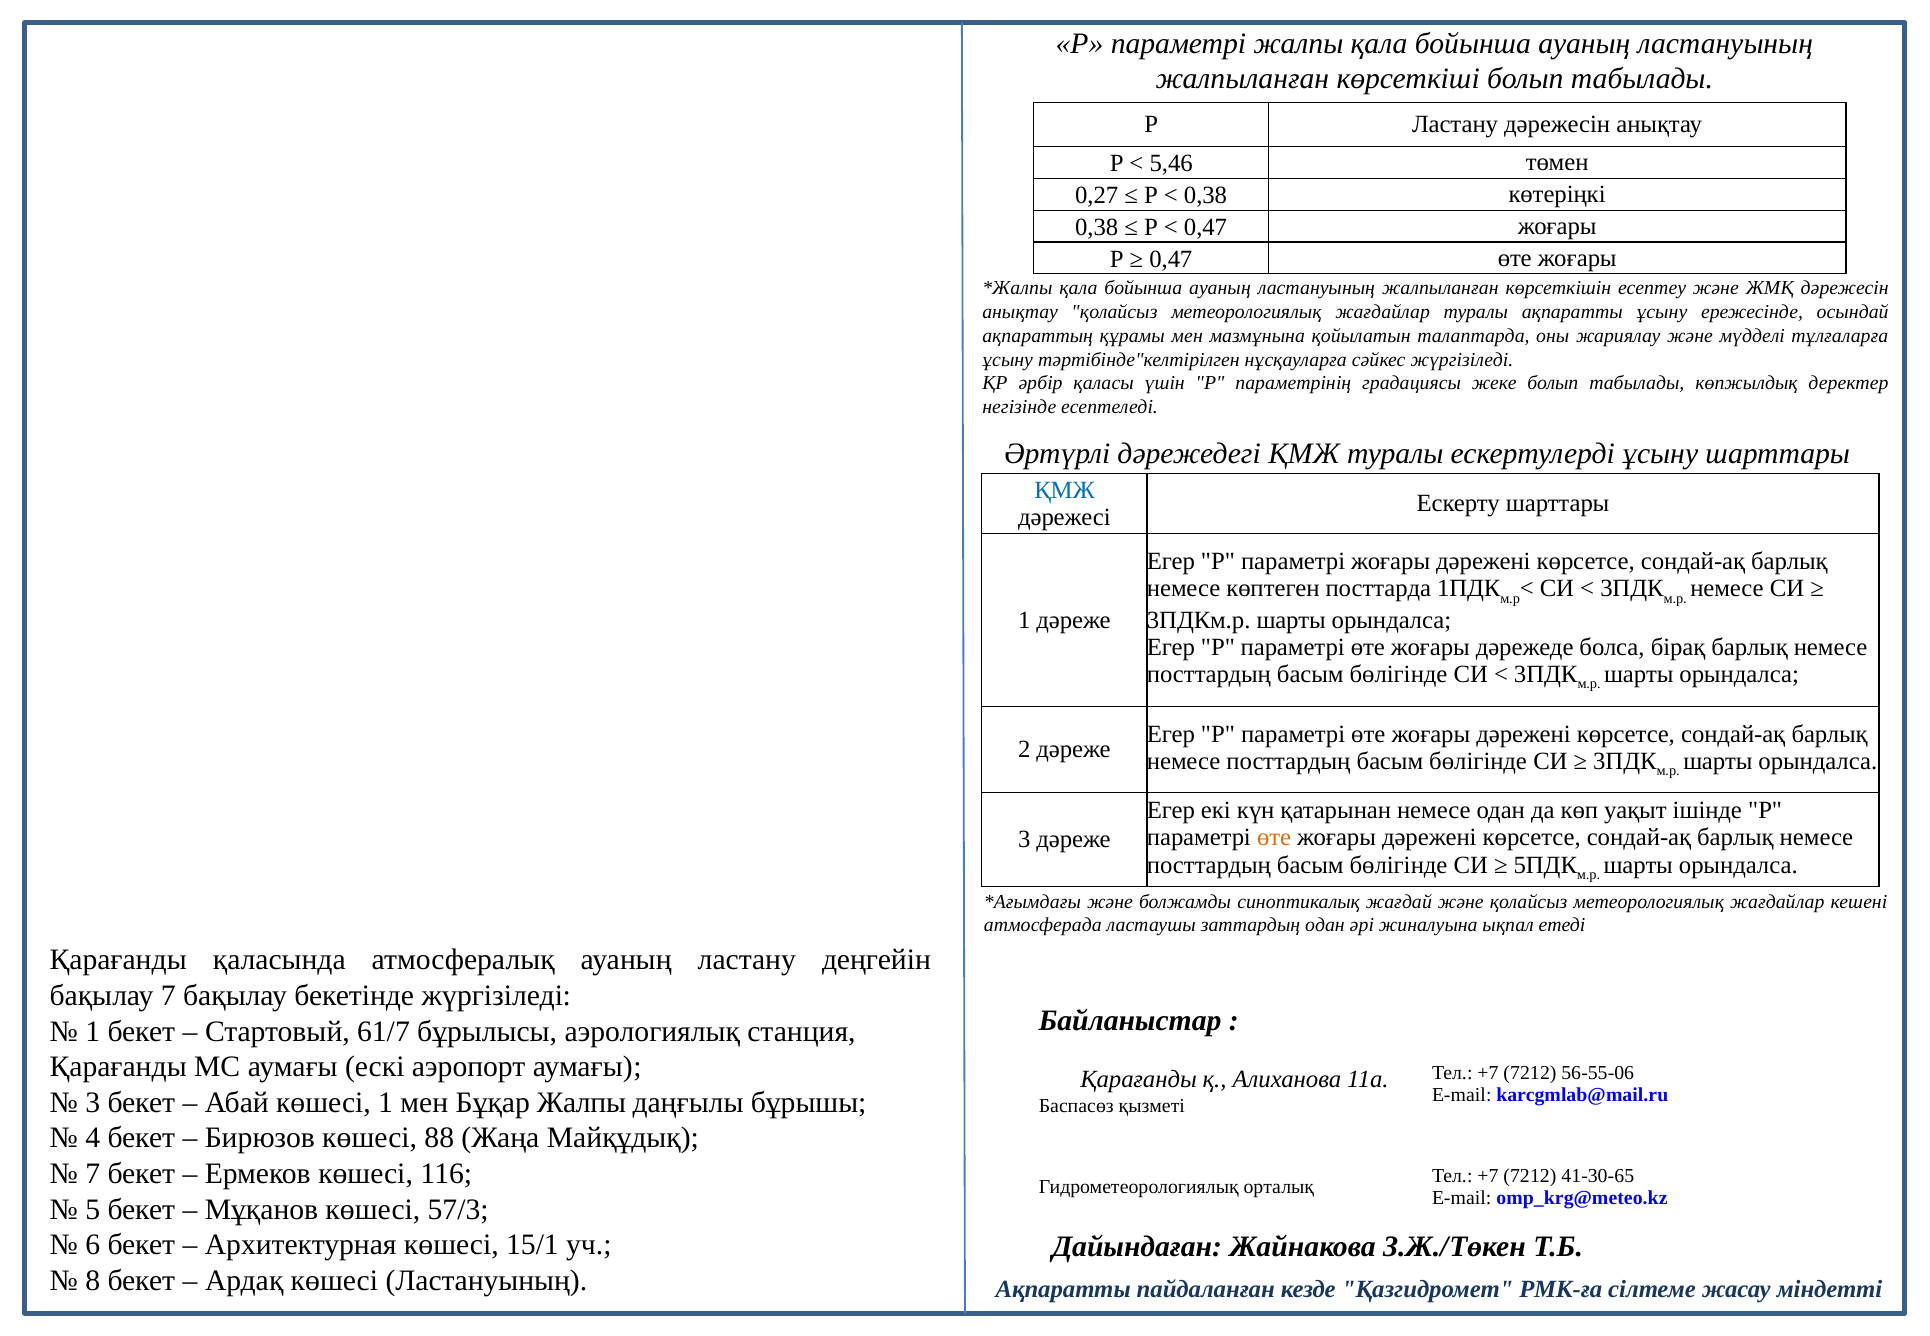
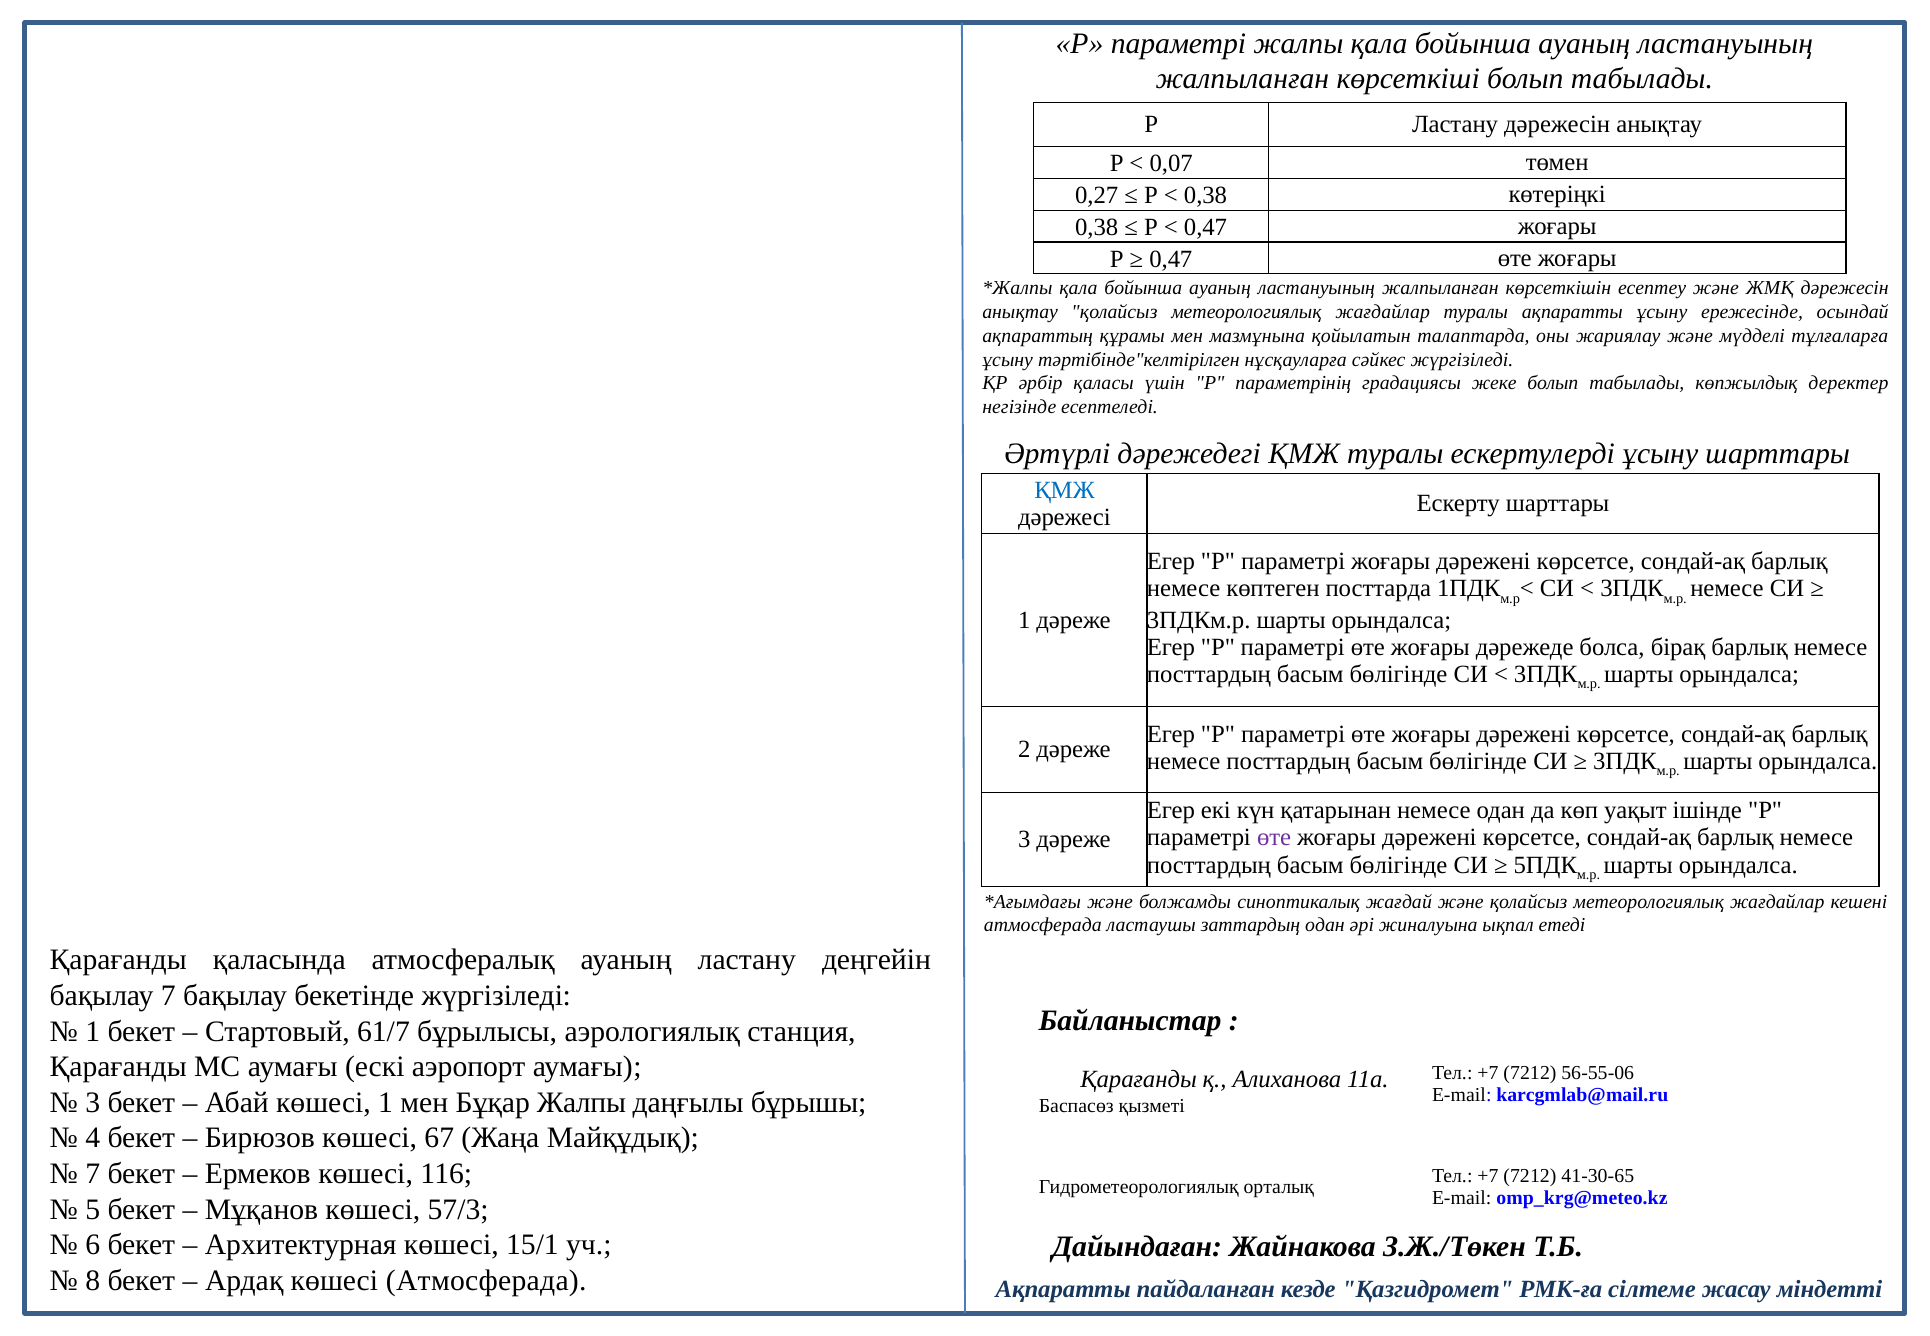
5,46: 5,46 -> 0,07 (1171, 163)
өте colour: orange -> purple (1274, 838)
88: 88 -> 67 (439, 1138)
көшесі Ластануының: Ластануының -> Атмосферада (486, 1281)
